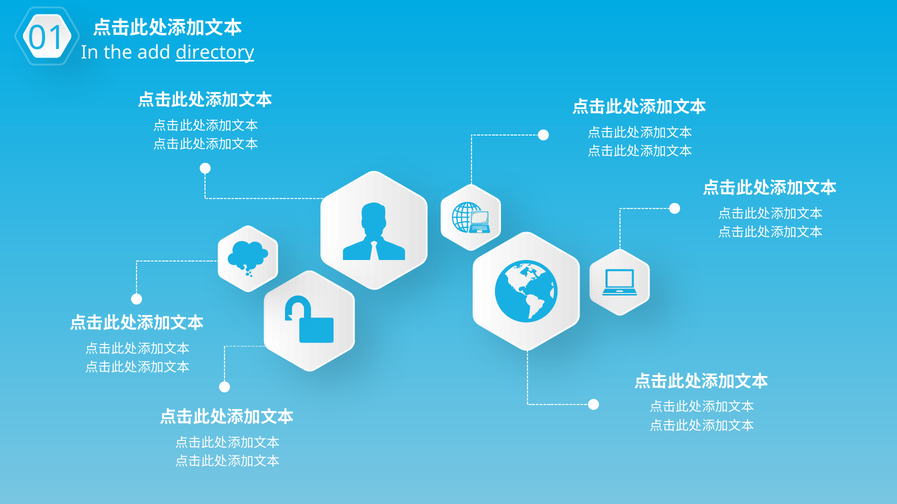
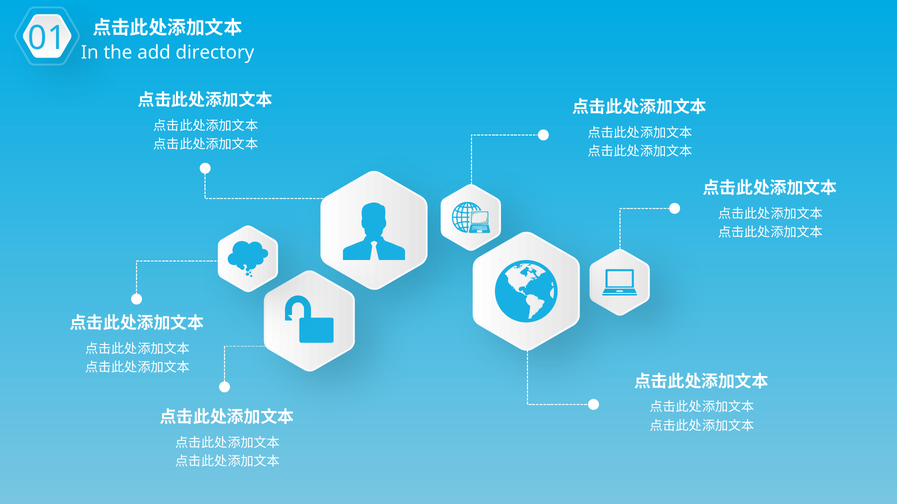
directory underline: present -> none (215, 53)
